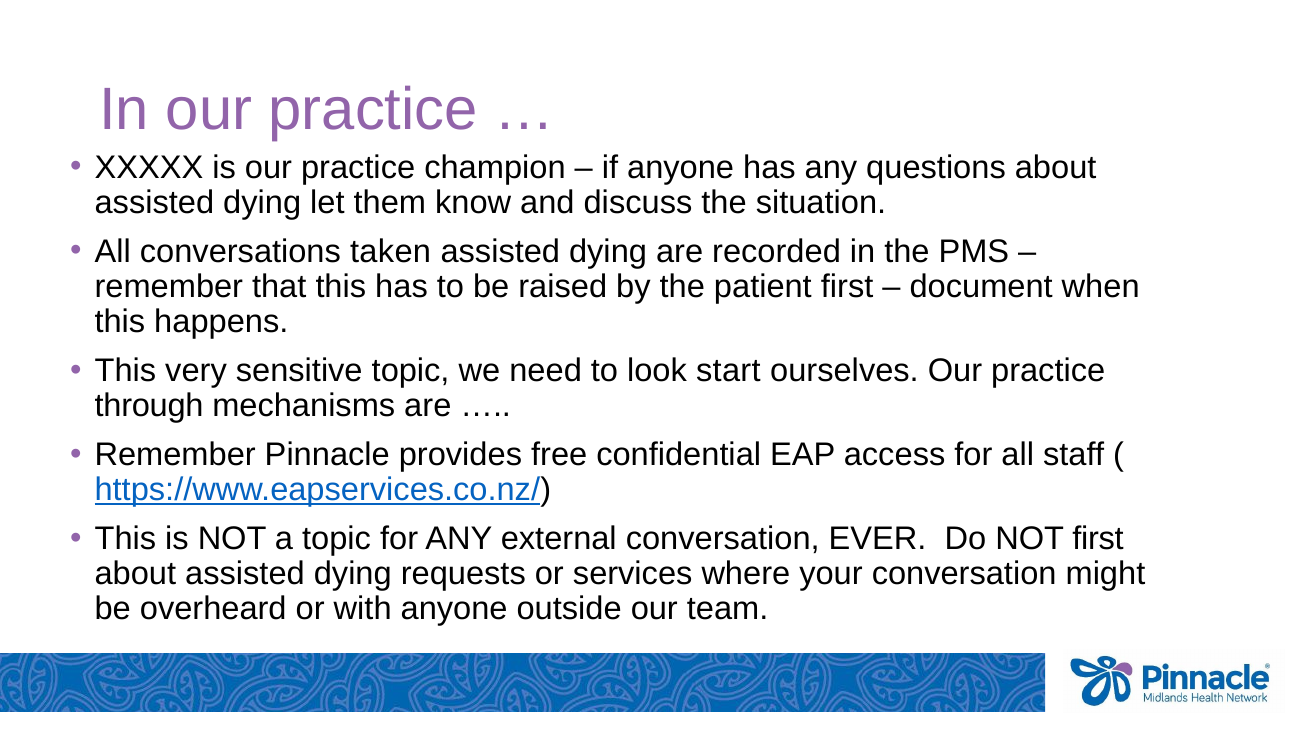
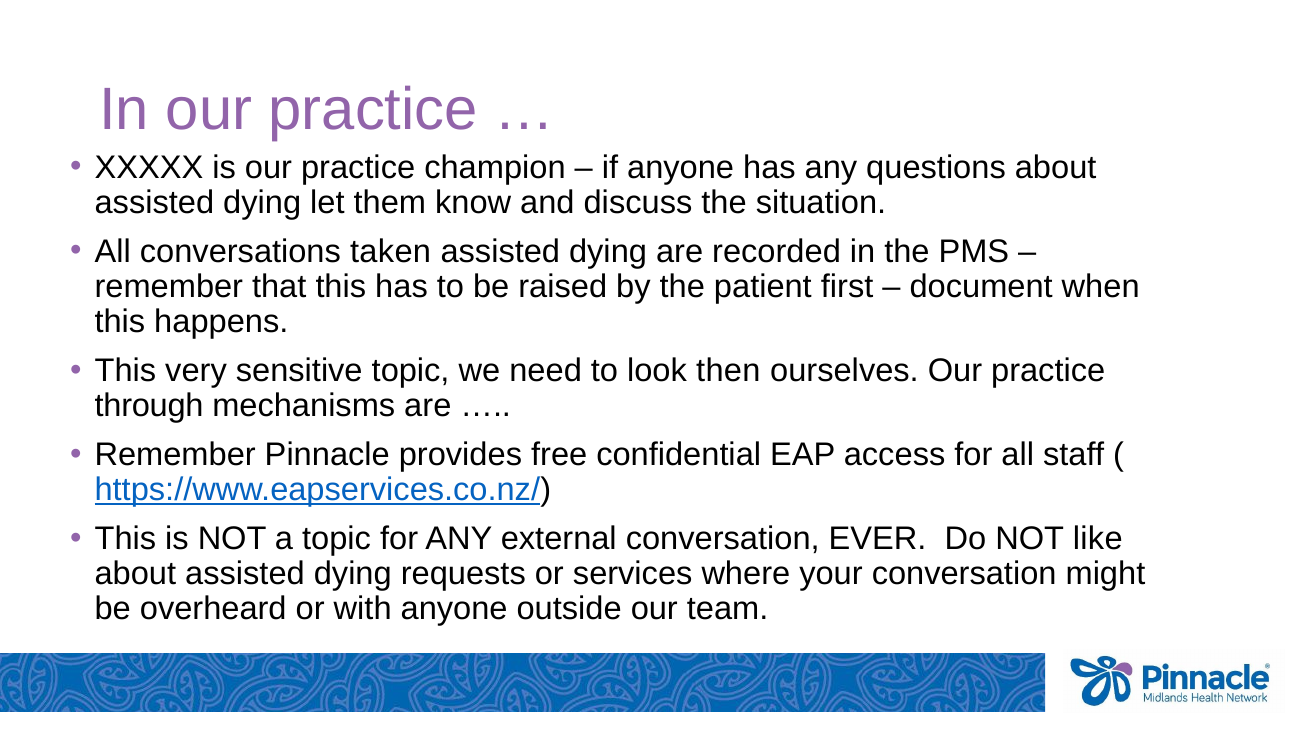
start: start -> then (728, 370)
NOT first: first -> like (1098, 538)
